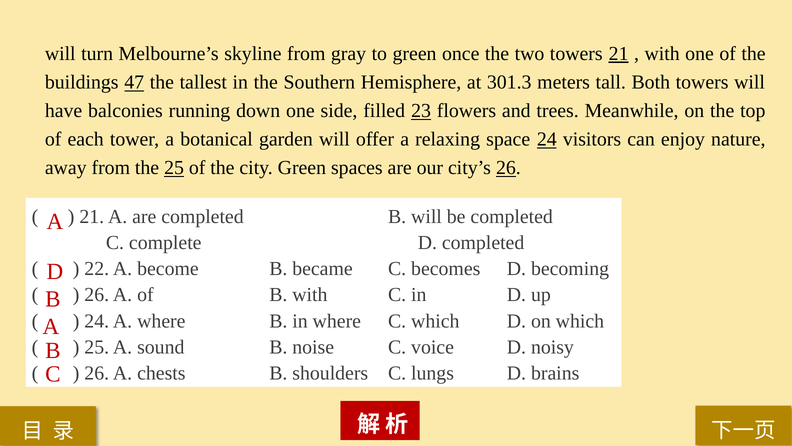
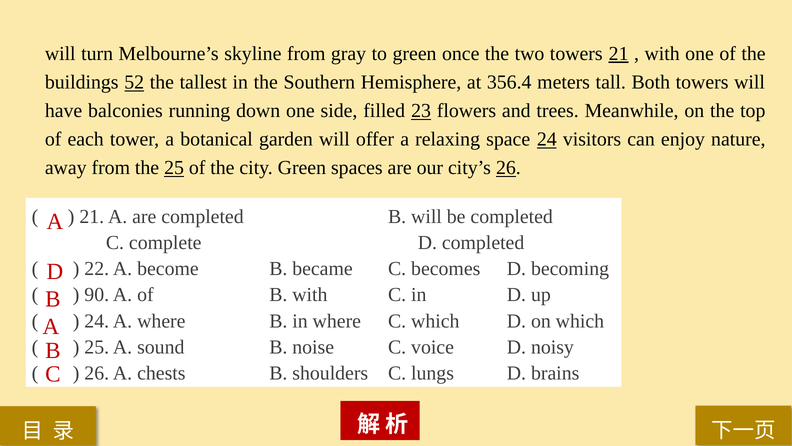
47: 47 -> 52 (134, 82)
301.3: 301.3 -> 356.4 (509, 82)
26: 26 -> 90 (97, 295)
